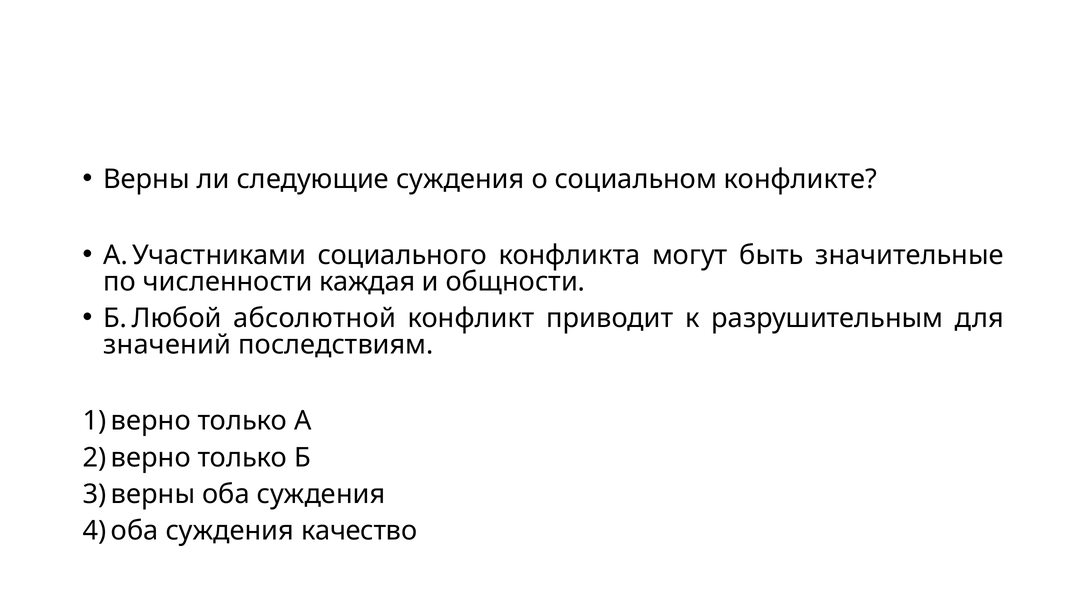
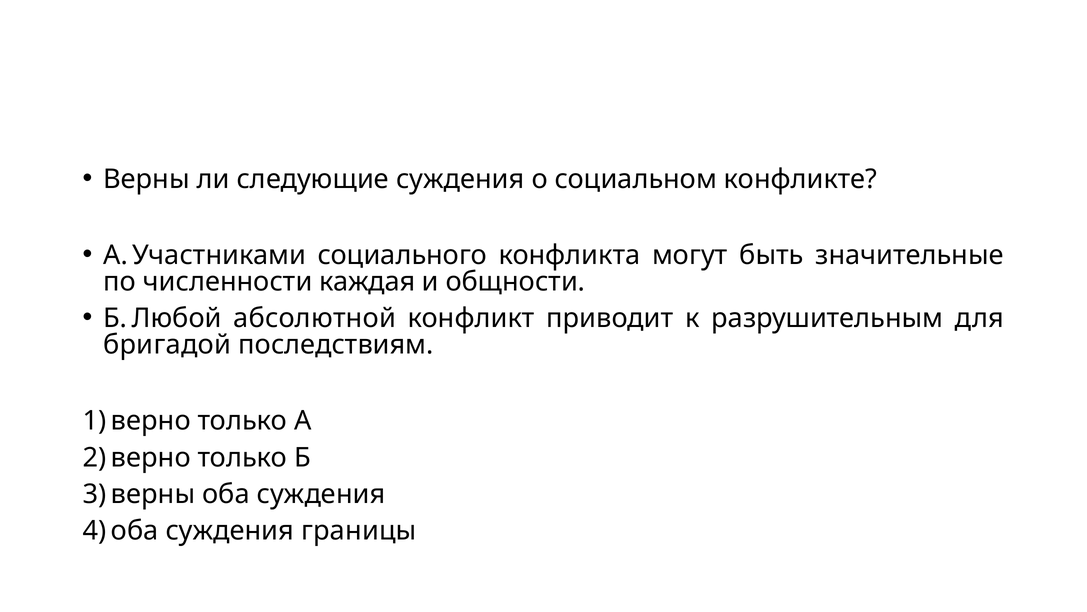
значений: значений -> бригадой (167, 345)
качество: качество -> границы (359, 530)
